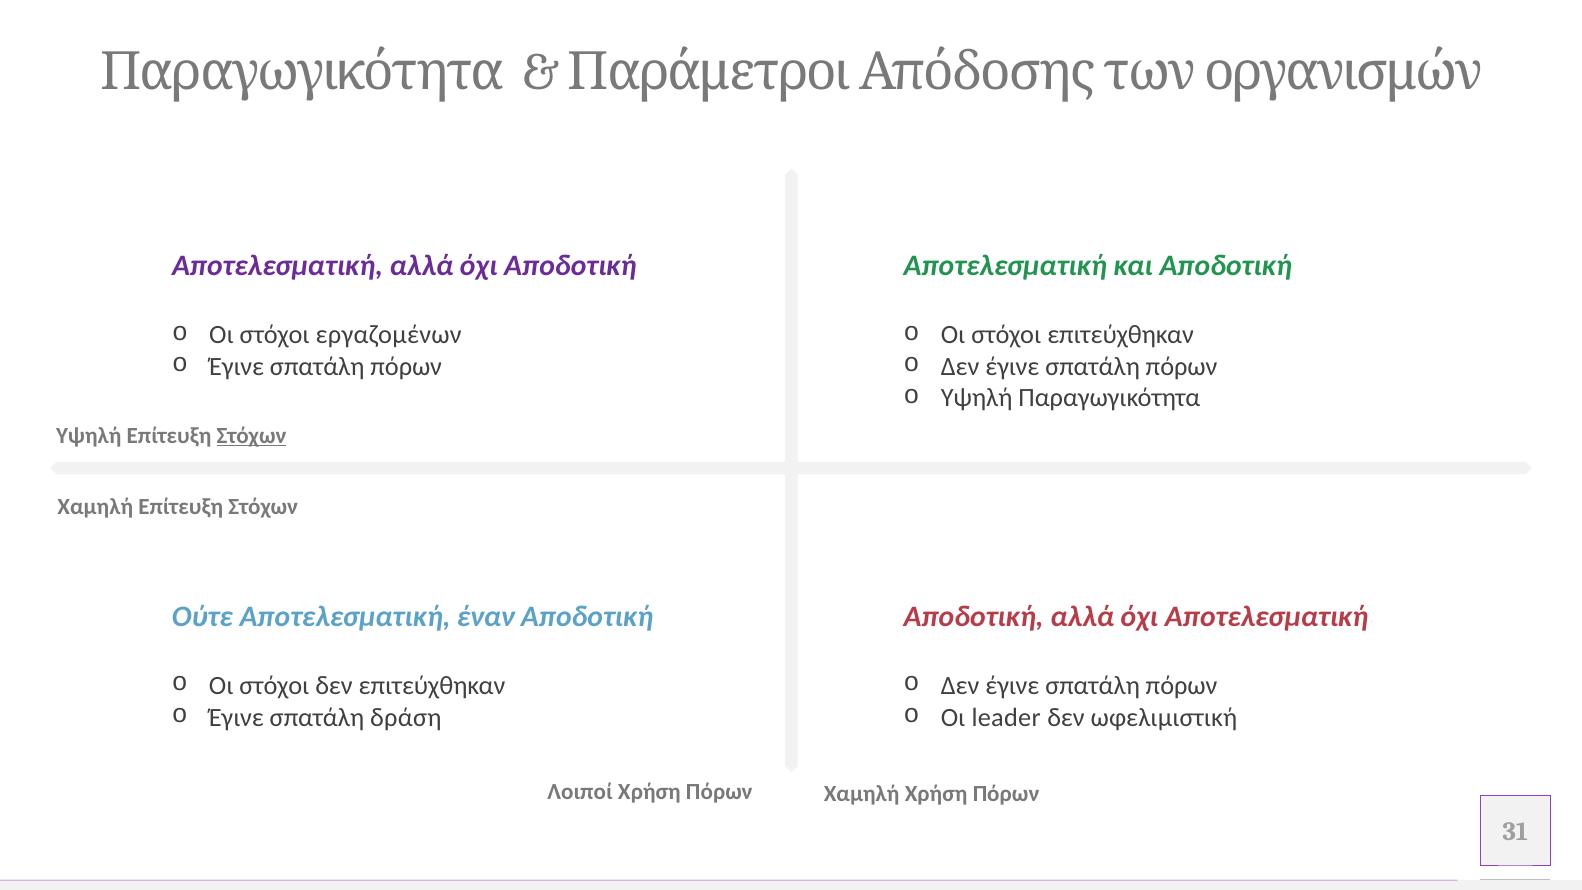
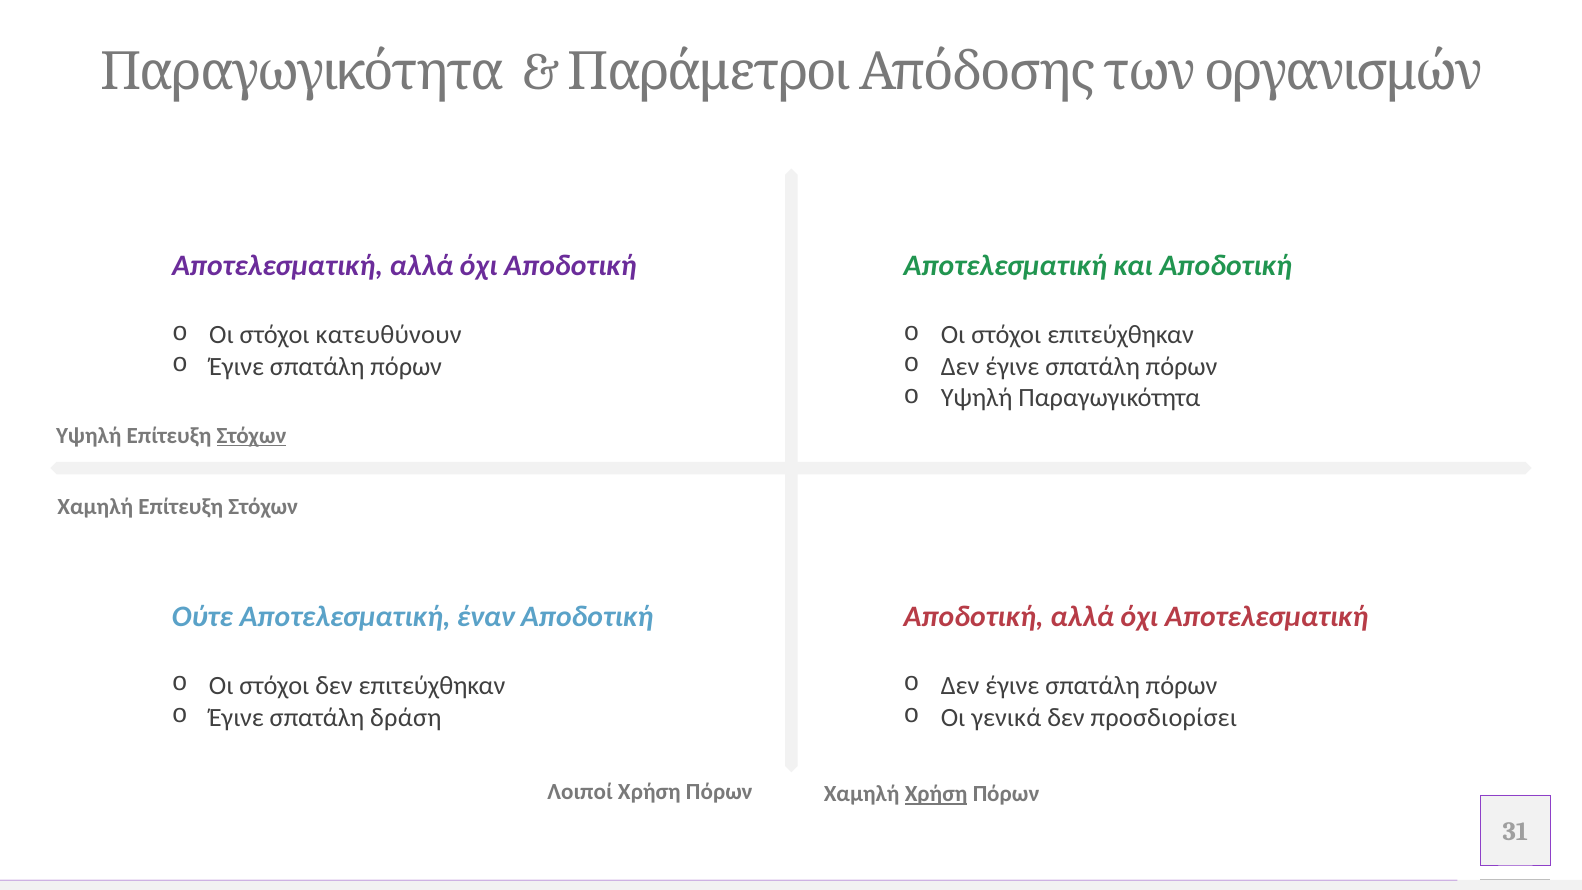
εργαζομένων: εργαζομένων -> κατευθύνουν (389, 335)
leader: leader -> γενικά (1006, 717)
ωφελιμιστική: ωφελιμιστική -> προσδιορίσει (1164, 717)
Χρήση underline: none -> present (936, 794)
